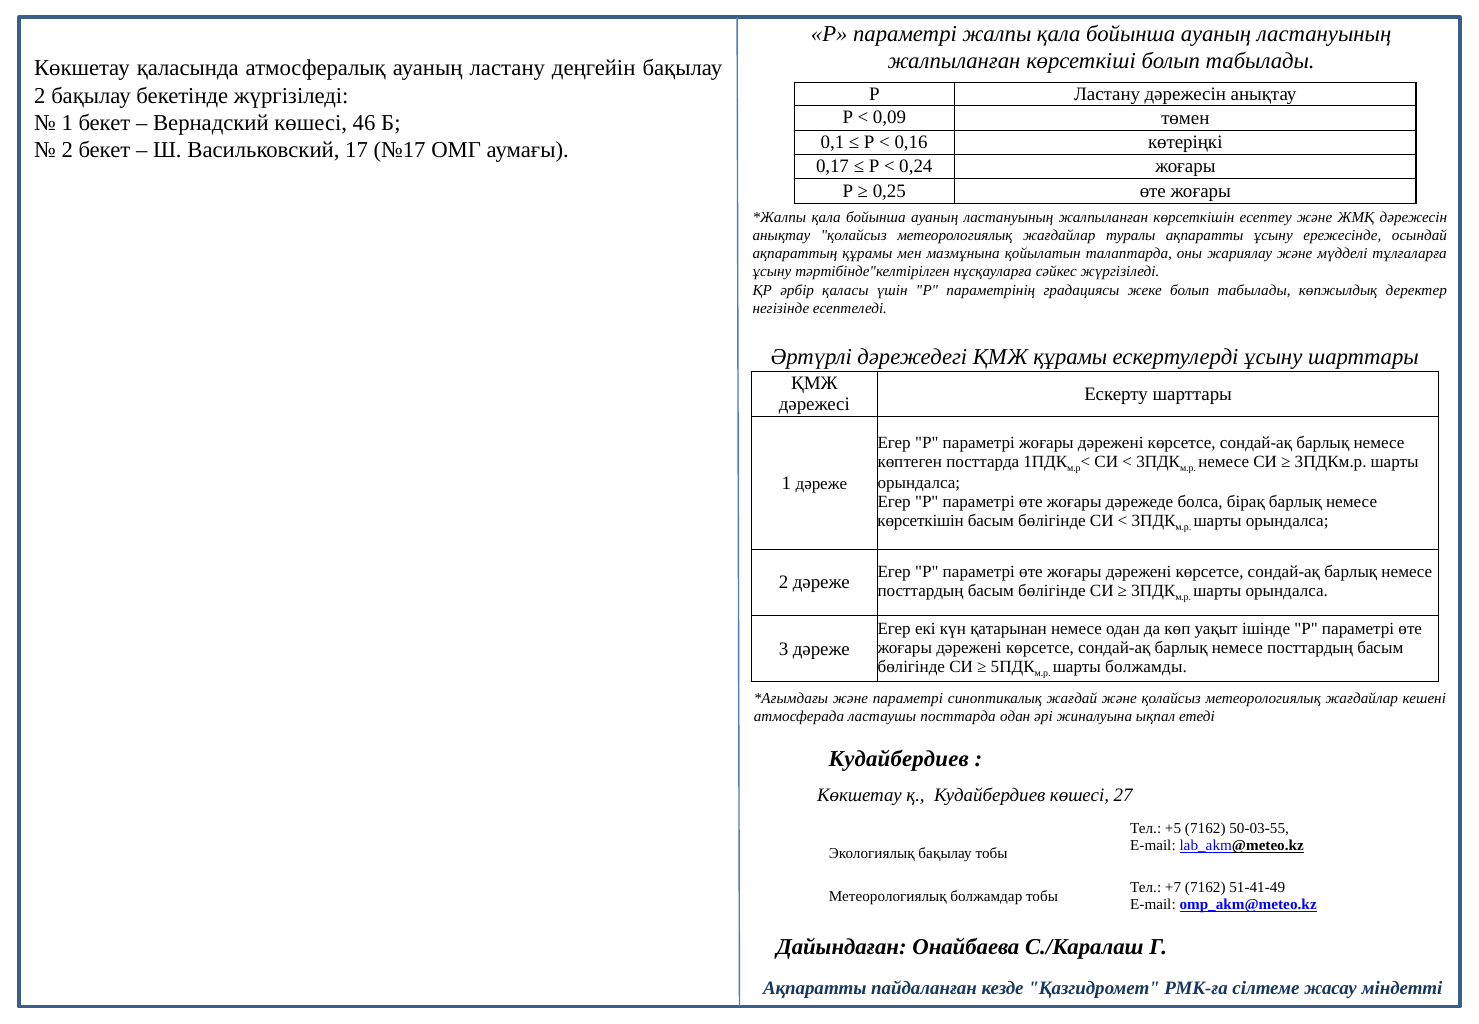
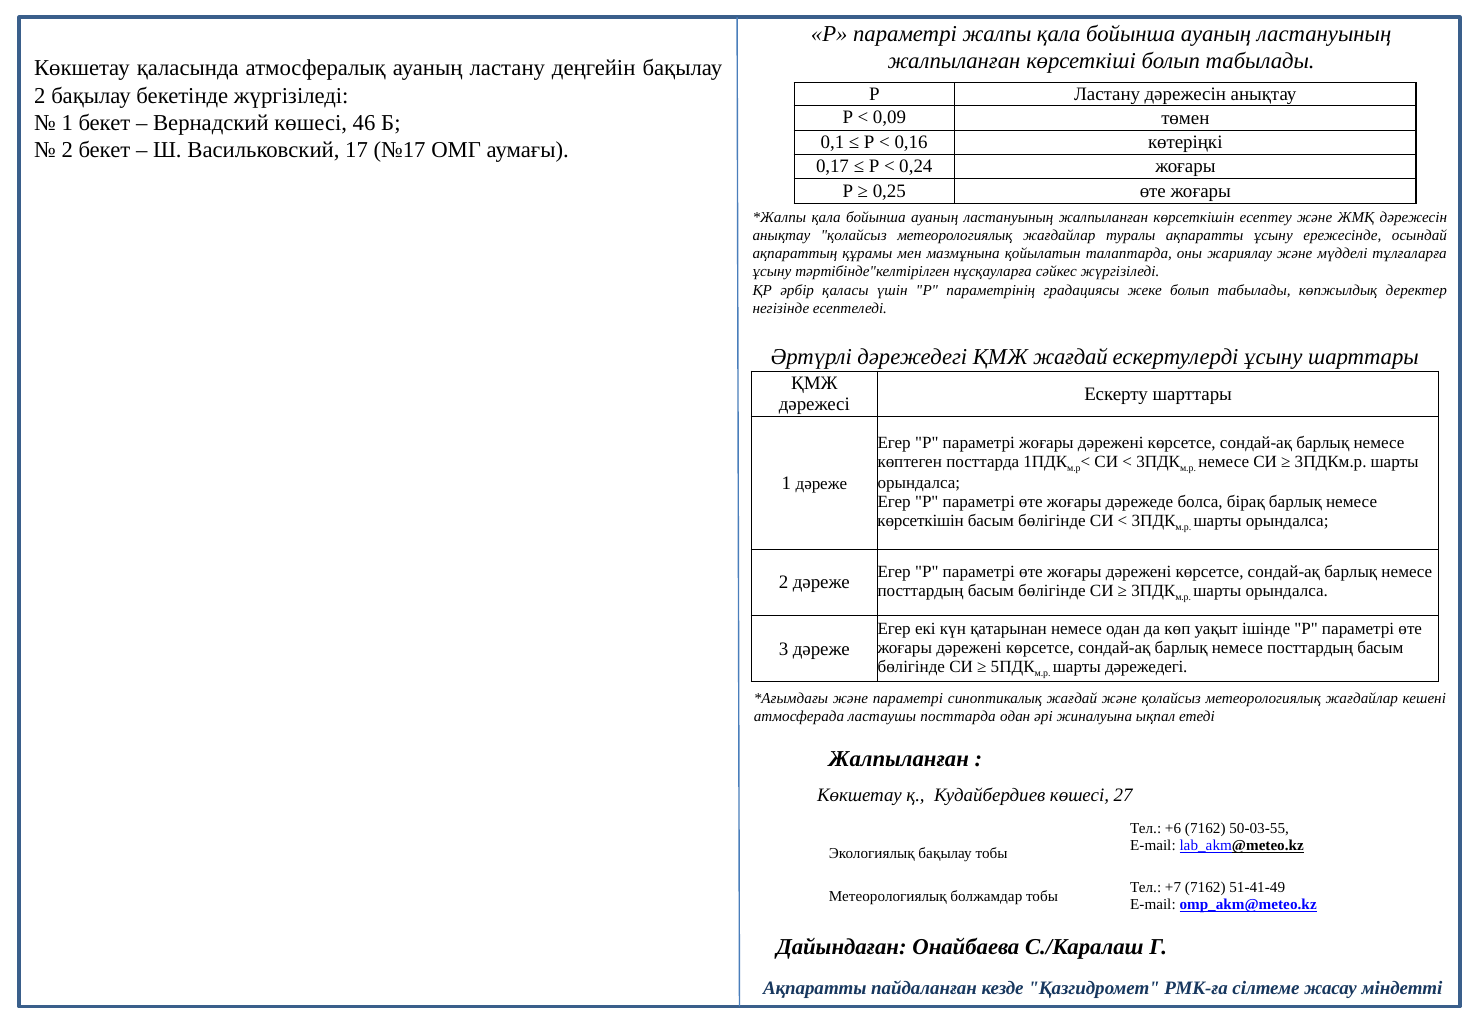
ҚМЖ құрамы: құрамы -> жағдай (1070, 357)
шарты болжамды: болжамды -> дәрежедегі (1146, 666)
Кудайбердиев: Кудайбердиев -> Жалпыланған (899, 759)
+5: +5 -> +6 (1173, 828)
